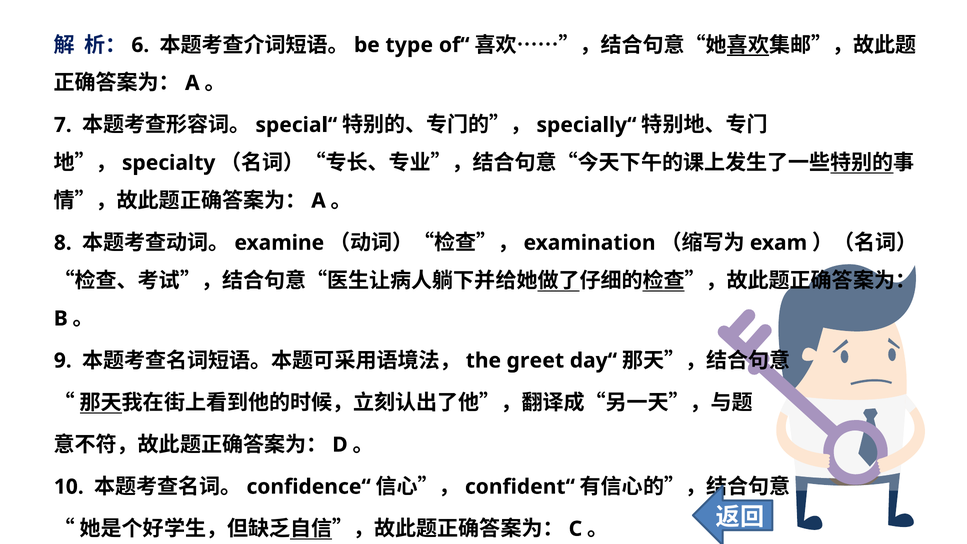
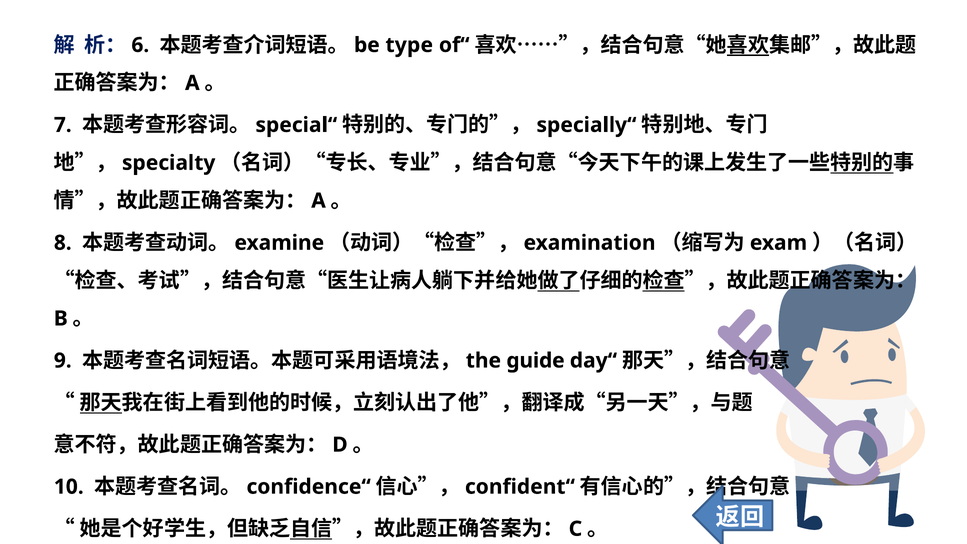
greet: greet -> guide (536, 361)
